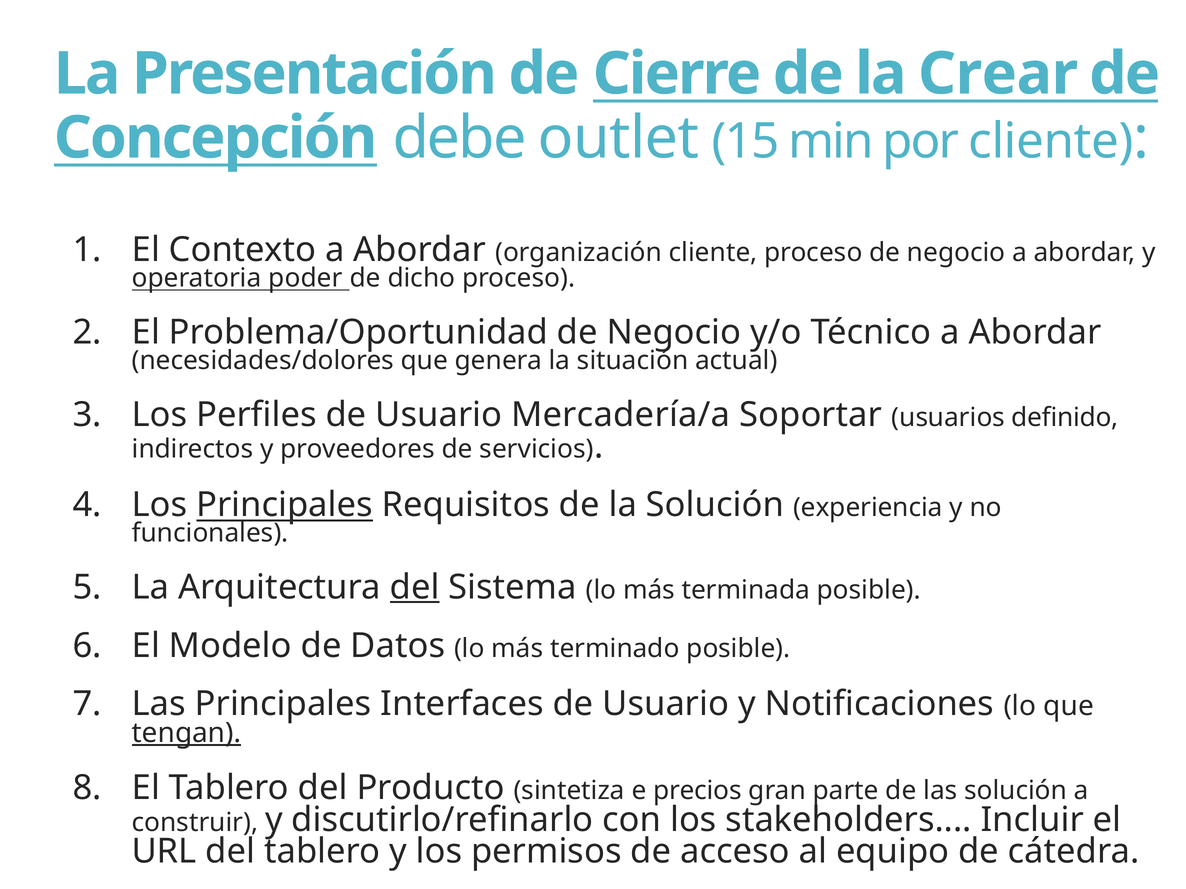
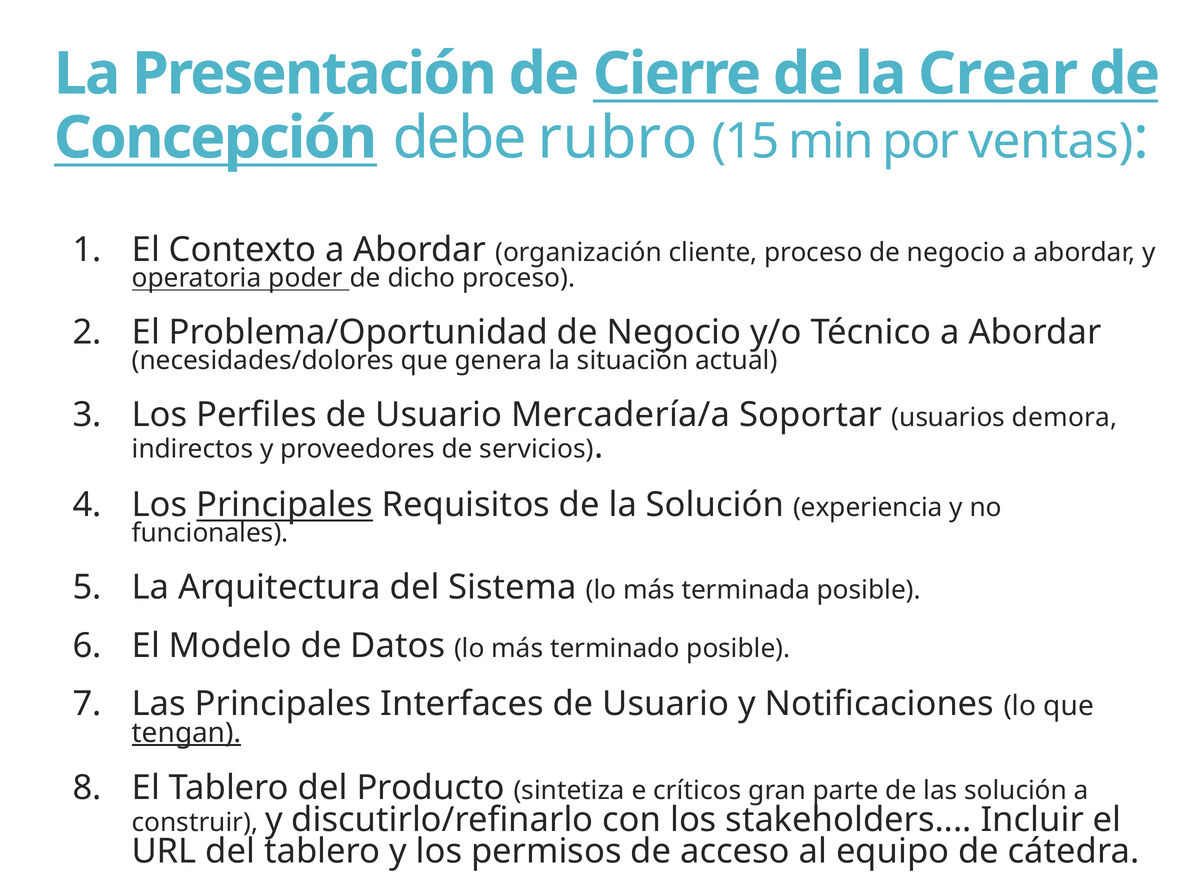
outlet: outlet -> rubro (618, 138)
por cliente: cliente -> ventas (1051, 141)
definido: definido -> demora (1065, 418)
del underline: present -> none (415, 588)
precios: precios -> críticos (697, 791)
